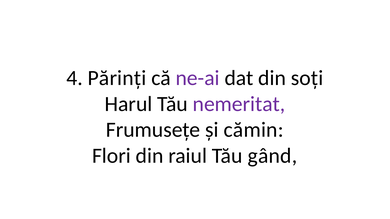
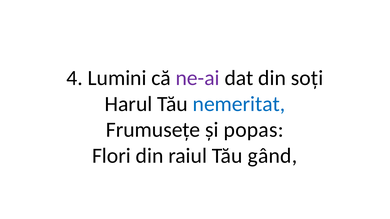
Părinți: Părinți -> Lumini (117, 78)
nemeritat colour: purple -> blue (239, 104)
cămin: cămin -> popas (254, 130)
